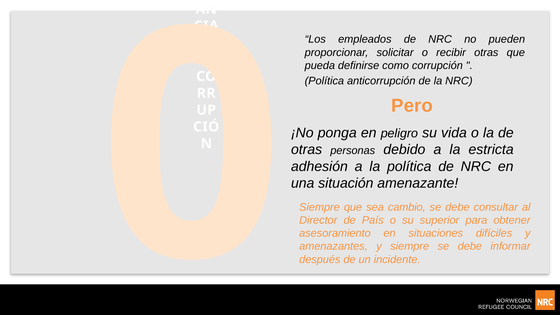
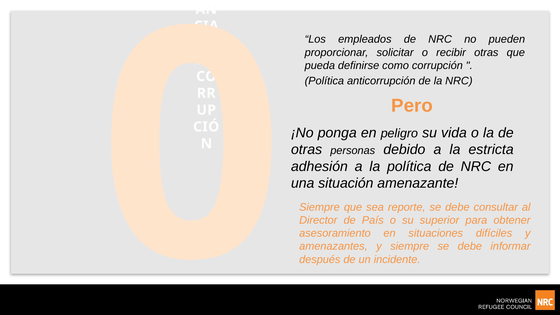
cambio: cambio -> reporte (407, 207)
